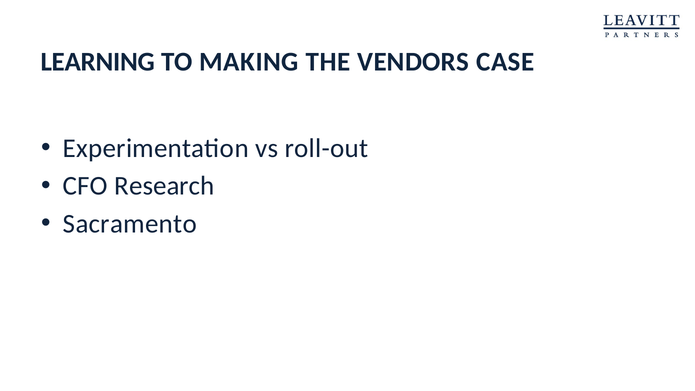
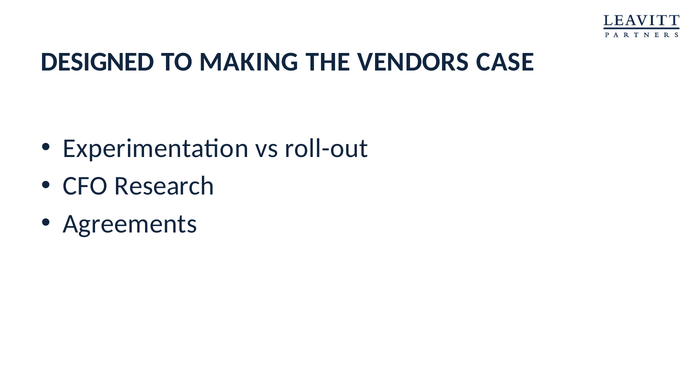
LEARNING: LEARNING -> DESIGNED (98, 62)
Sacramento: Sacramento -> Agreements (130, 224)
